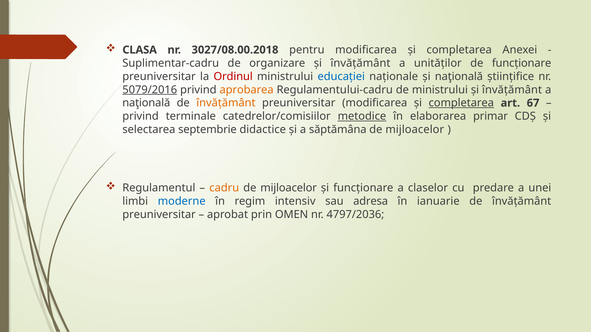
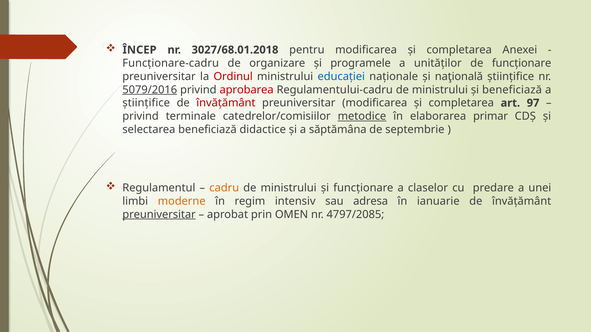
CLASA: CLASA -> ÎNCEP (140, 50)
3027/08.00.2018: 3027/08.00.2018 -> 3027/68.01.2018 (235, 50)
Suplimentar-cadru: Suplimentar-cadru -> Funcționare-cadru (171, 63)
organizare și învățământ: învățământ -> programele (361, 63)
aprobarea colour: orange -> red (247, 90)
învățământ: învățământ -> beneficiază (512, 90)
naţională: naţională -> științifice (146, 103)
învățământ colour: orange -> red (226, 103)
completarea underline: present -> none (461, 103)
67: 67 -> 97 (533, 103)
selectarea septembrie: septembrie -> beneficiază (207, 130)
mijloacelor: mijloacelor -> septembrie (415, 130)
mijloacelor: mijloacelor -> ministrului (289, 188)
moderne colour: blue -> orange (182, 201)
preuniversitar underline: none -> present (159, 215)
4797/2036: 4797/2036 -> 4797/2085 (355, 215)
